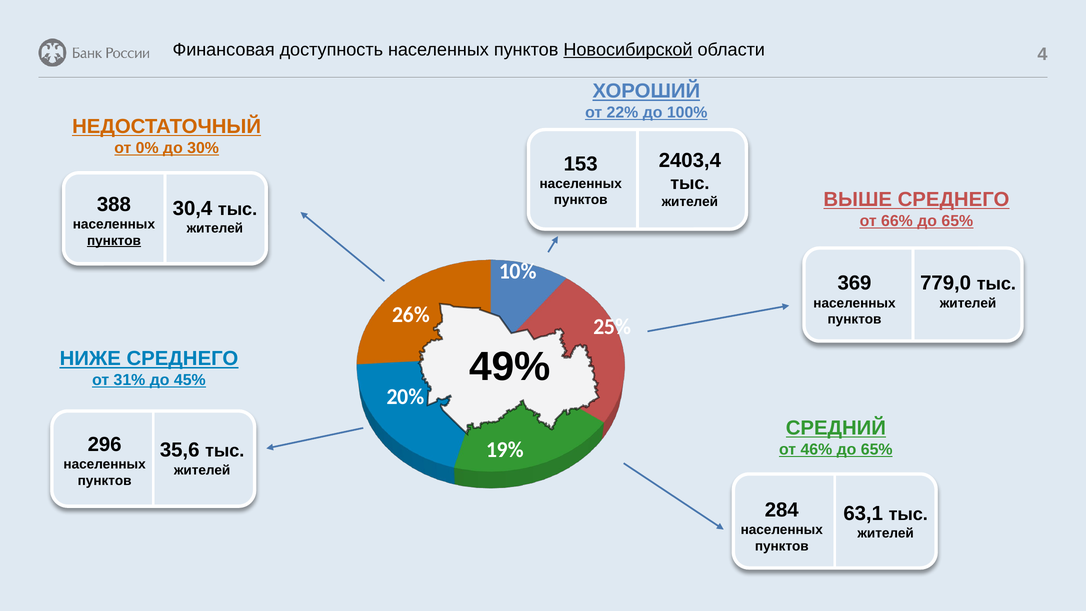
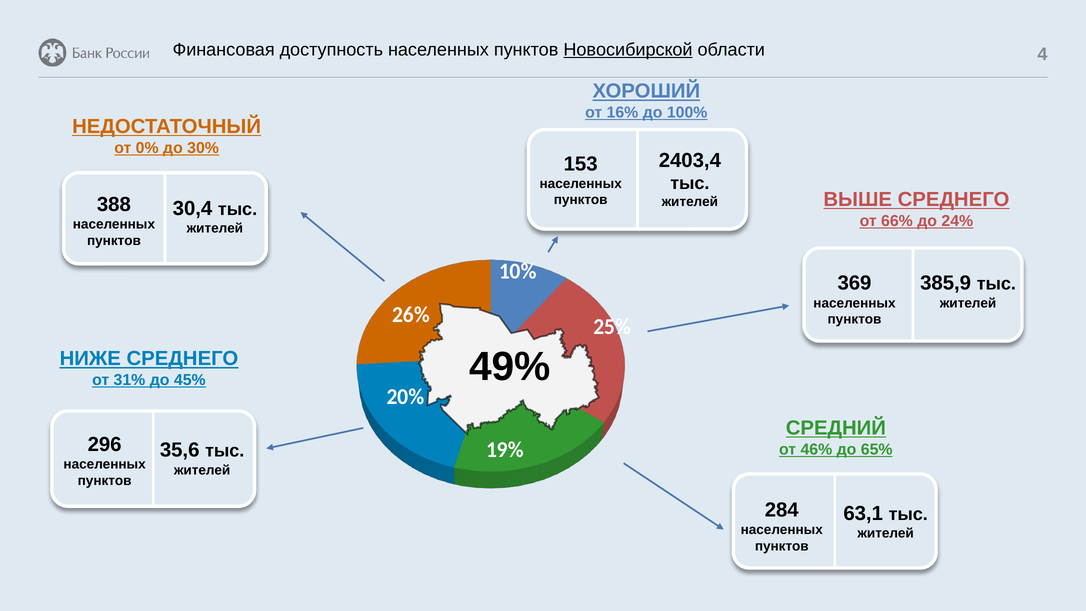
22%: 22% -> 16% (622, 113)
66% до 65%: 65% -> 24% (957, 221)
пунктов underline: present -> none (114, 241)
779,0: 779,0 -> 385,9 (946, 283)
